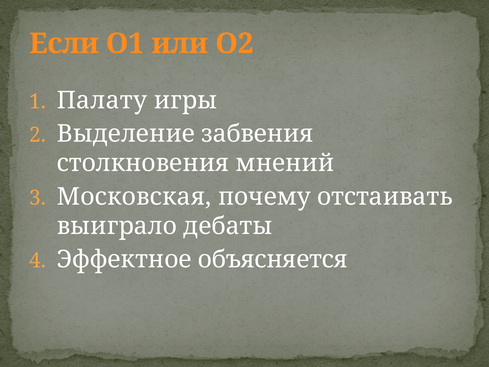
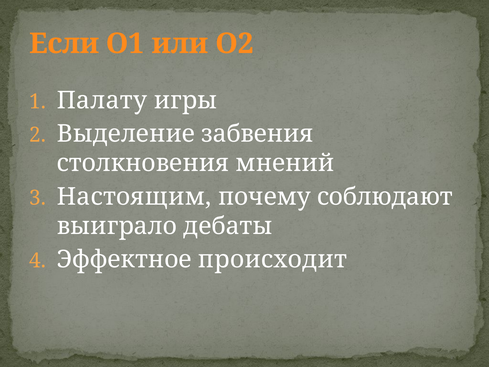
Московская: Московская -> Настоящим (134, 196)
отстаивать: отстаивать -> соблюдают (385, 196)
объясняется: объясняется -> происходит (273, 259)
